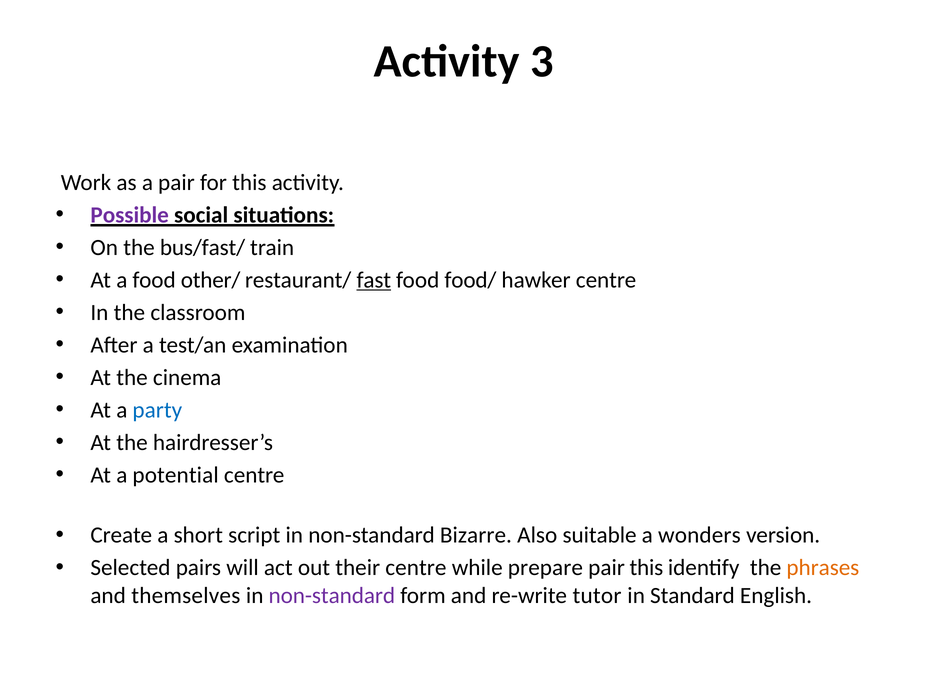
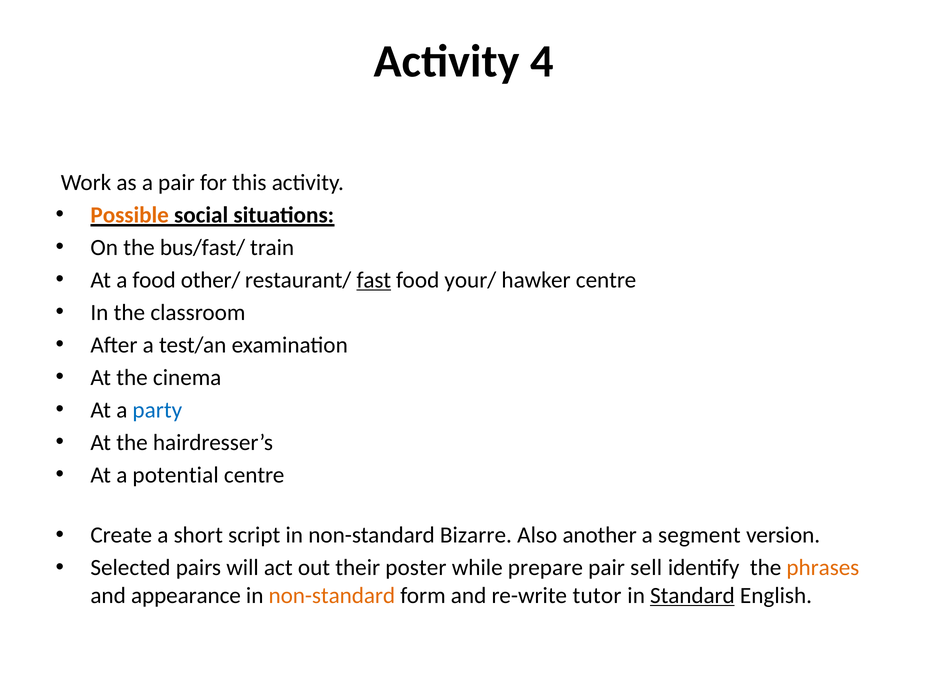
3: 3 -> 4 (542, 61)
Possible colour: purple -> orange (130, 215)
food/: food/ -> your/ (470, 280)
suitable: suitable -> another (600, 535)
wonders: wonders -> segment (699, 535)
their centre: centre -> poster (416, 568)
pair this: this -> sell (646, 568)
themselves: themselves -> appearance (186, 596)
non-standard colour: purple -> orange (332, 596)
Standard underline: none -> present (692, 596)
